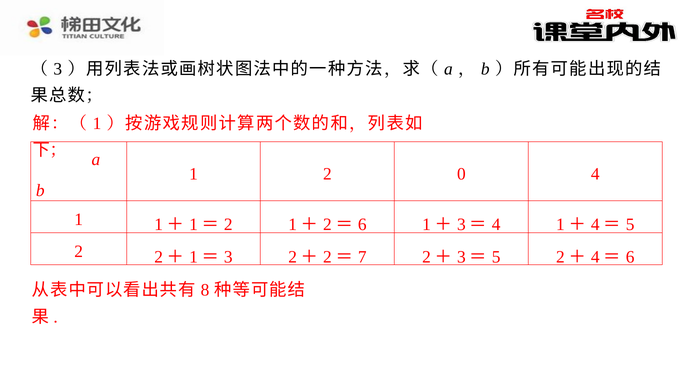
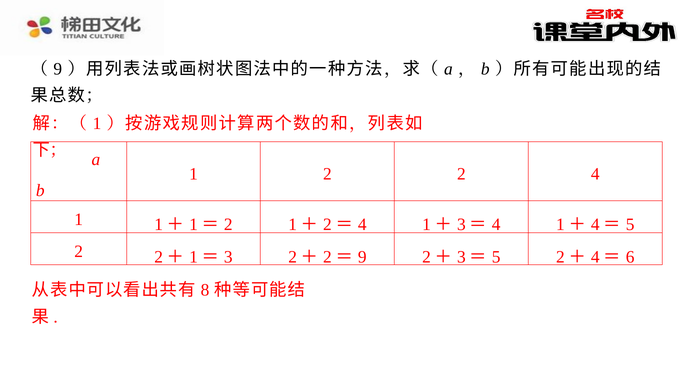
3: 3 -> 9 (58, 69)
2 0: 0 -> 2 (461, 174)
6: 6 -> 4 (362, 225)
7: 7 -> 9 (362, 257)
